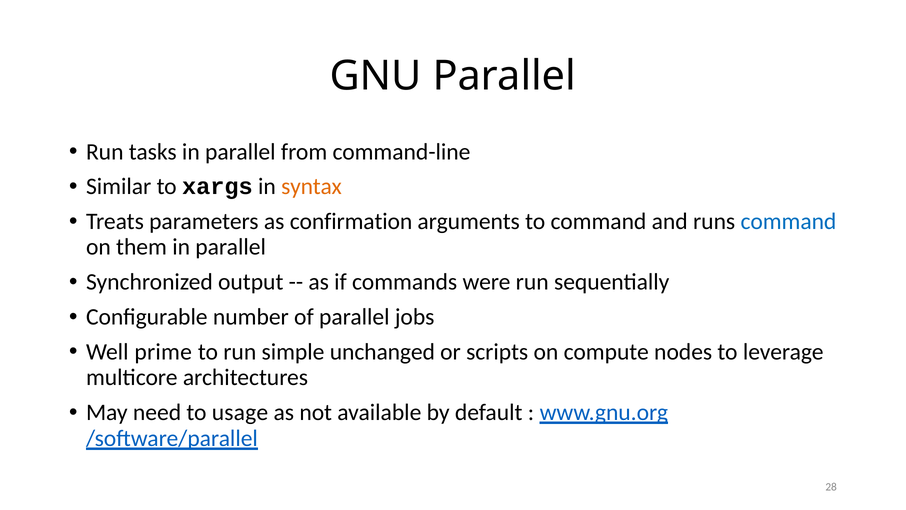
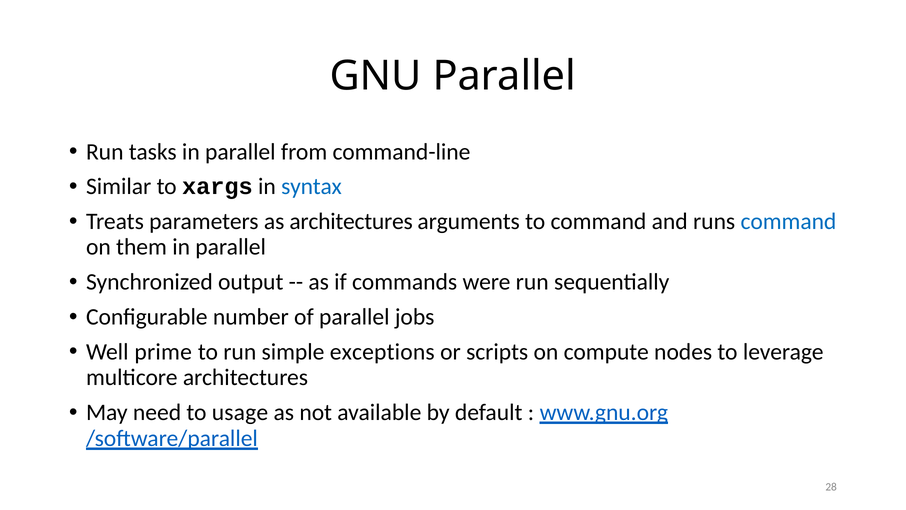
syntax colour: orange -> blue (312, 187)
as confirmation: confirmation -> architectures (351, 221)
unchanged: unchanged -> exceptions (382, 352)
